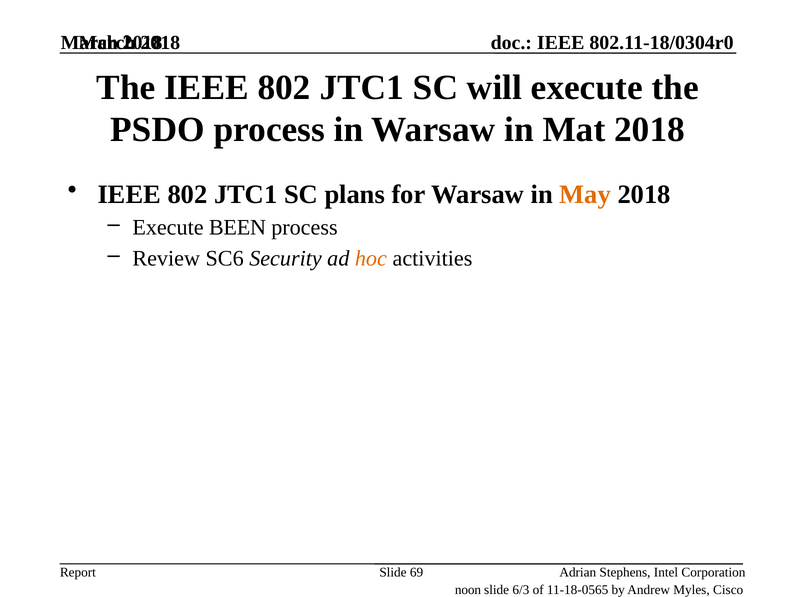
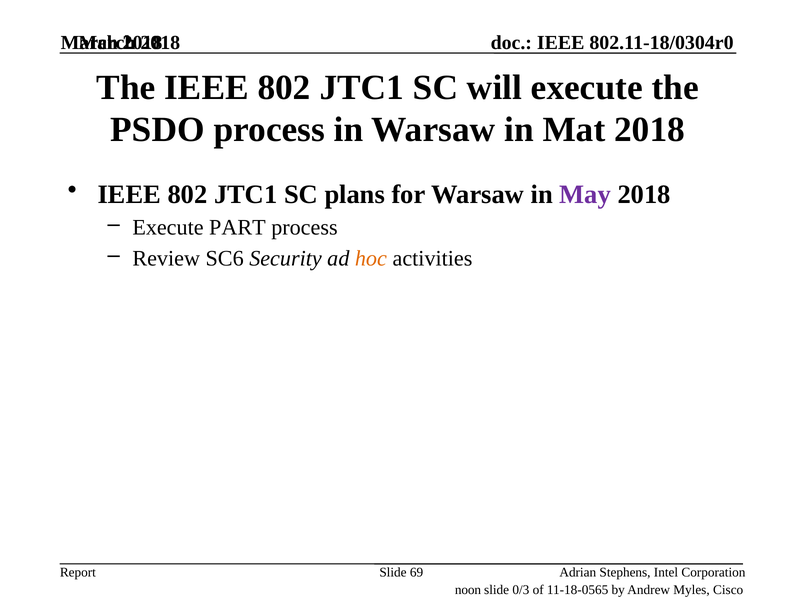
May colour: orange -> purple (585, 194)
BEEN: BEEN -> PART (237, 228)
6/3: 6/3 -> 0/3 (521, 590)
